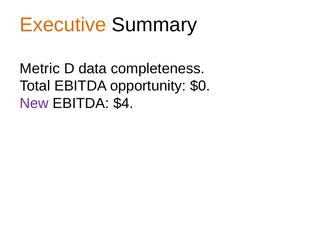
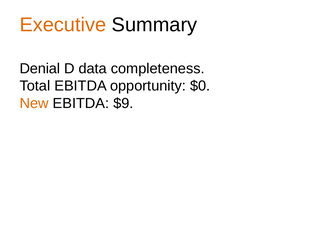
Metric: Metric -> Denial (40, 69)
New colour: purple -> orange (34, 103)
$4: $4 -> $9 (123, 103)
